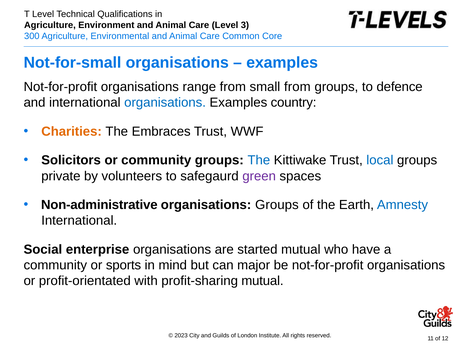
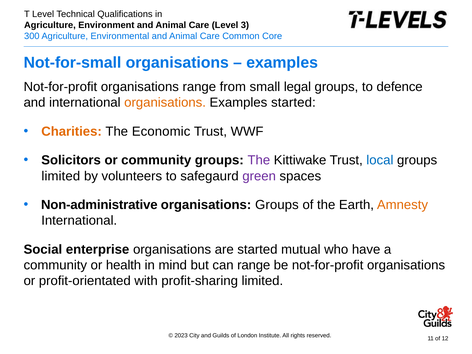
small from: from -> legal (297, 87)
organisations colour: blue -> orange (165, 103)
Examples country: country -> started (293, 103)
Embraces: Embraces -> Economic (161, 131)
The colour: blue -> purple (259, 160)
private: private -> limited (61, 176)
Amnesty colour: blue -> orange (402, 205)
sports: sports -> health (124, 265)
can major: major -> range (254, 265)
profit-sharing mutual: mutual -> limited (262, 281)
